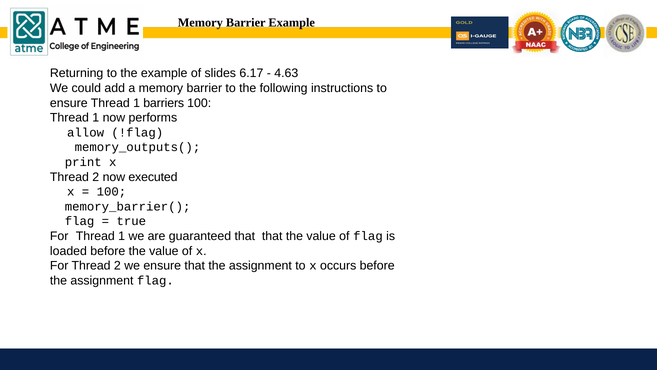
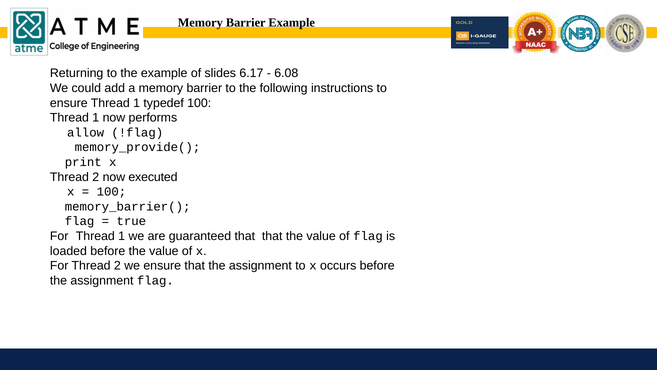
4.63: 4.63 -> 6.08 (286, 73)
barriers: barriers -> typedef (164, 103)
memory_outputs(: memory_outputs( -> memory_provide( (137, 147)
